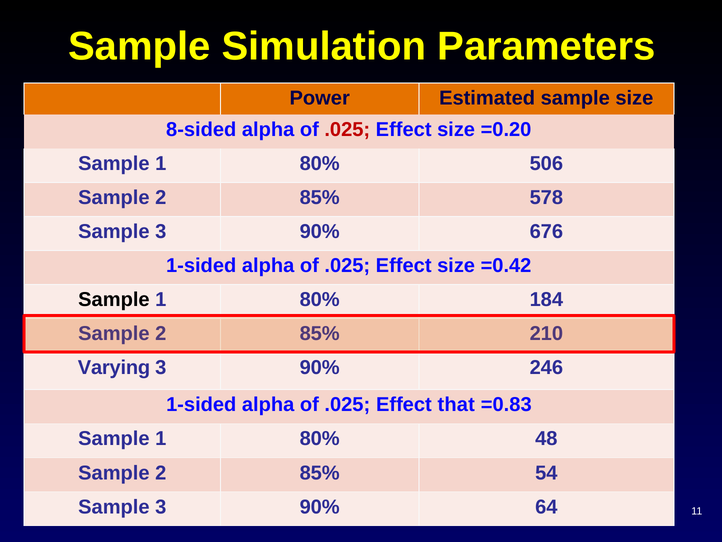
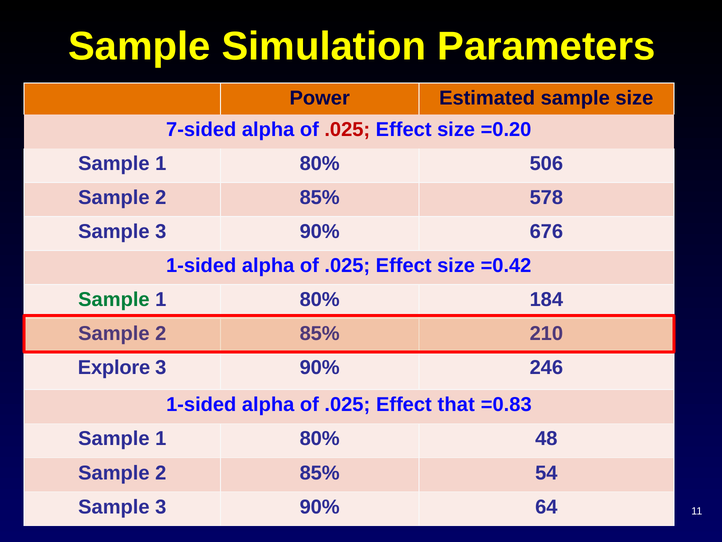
8-sided: 8-sided -> 7-sided (201, 129)
Sample colour: black -> green (114, 299)
Varying: Varying -> Explore (114, 367)
